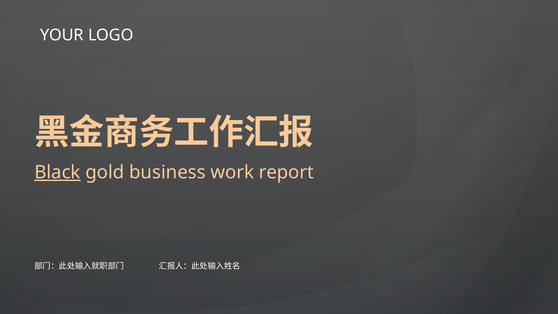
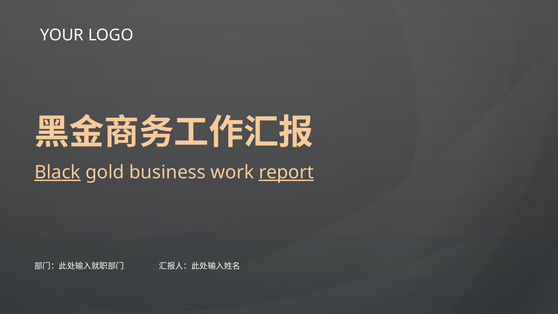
report underline: none -> present (286, 172)
